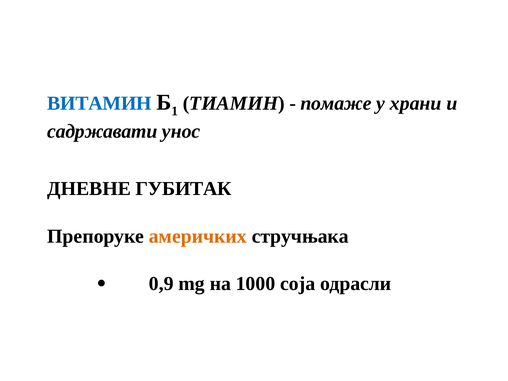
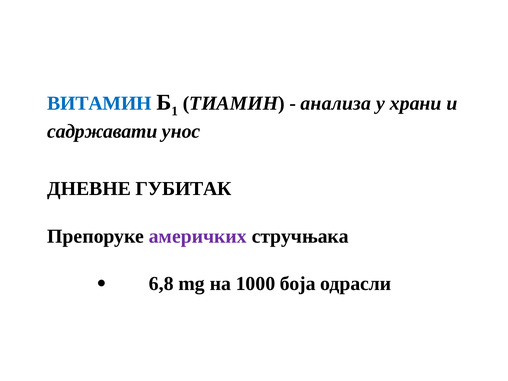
помаже: помаже -> анализа (336, 103)
америчких colour: orange -> purple (198, 236)
0,9: 0,9 -> 6,8 (161, 284)
соја: соја -> боја (298, 284)
